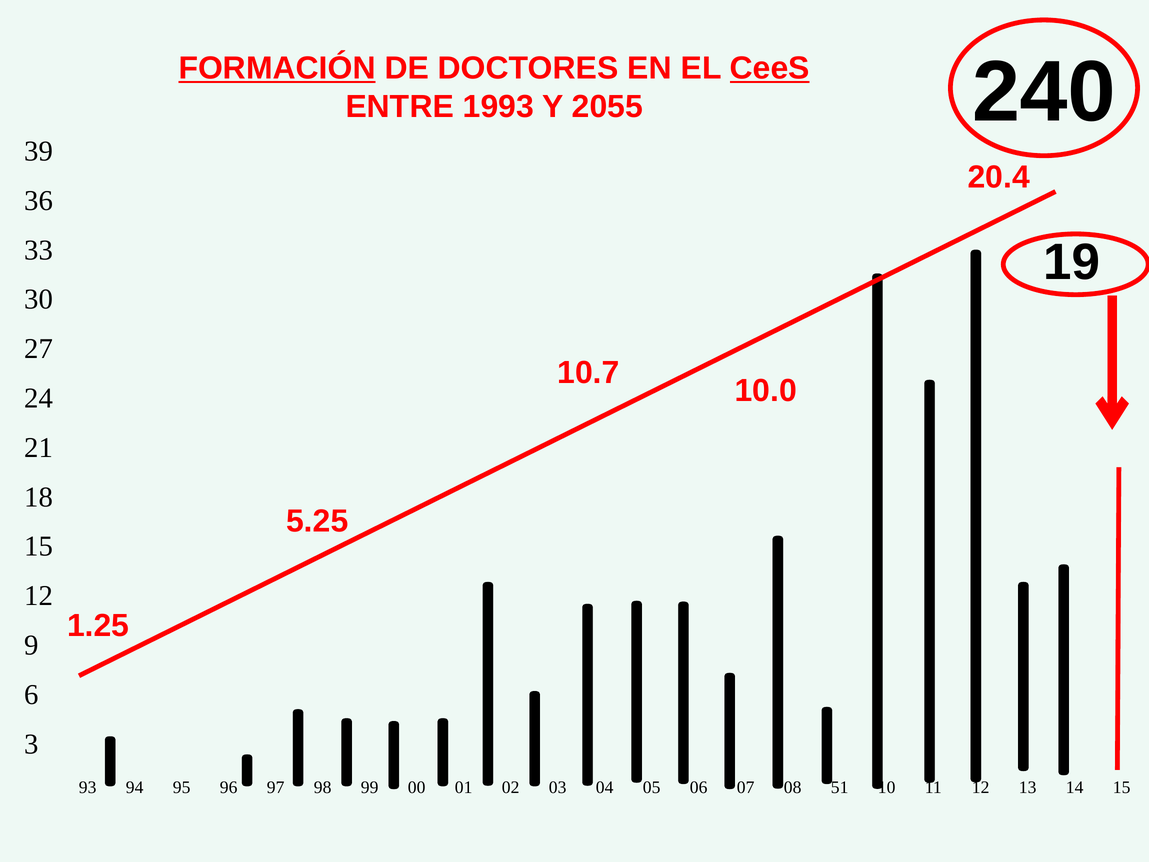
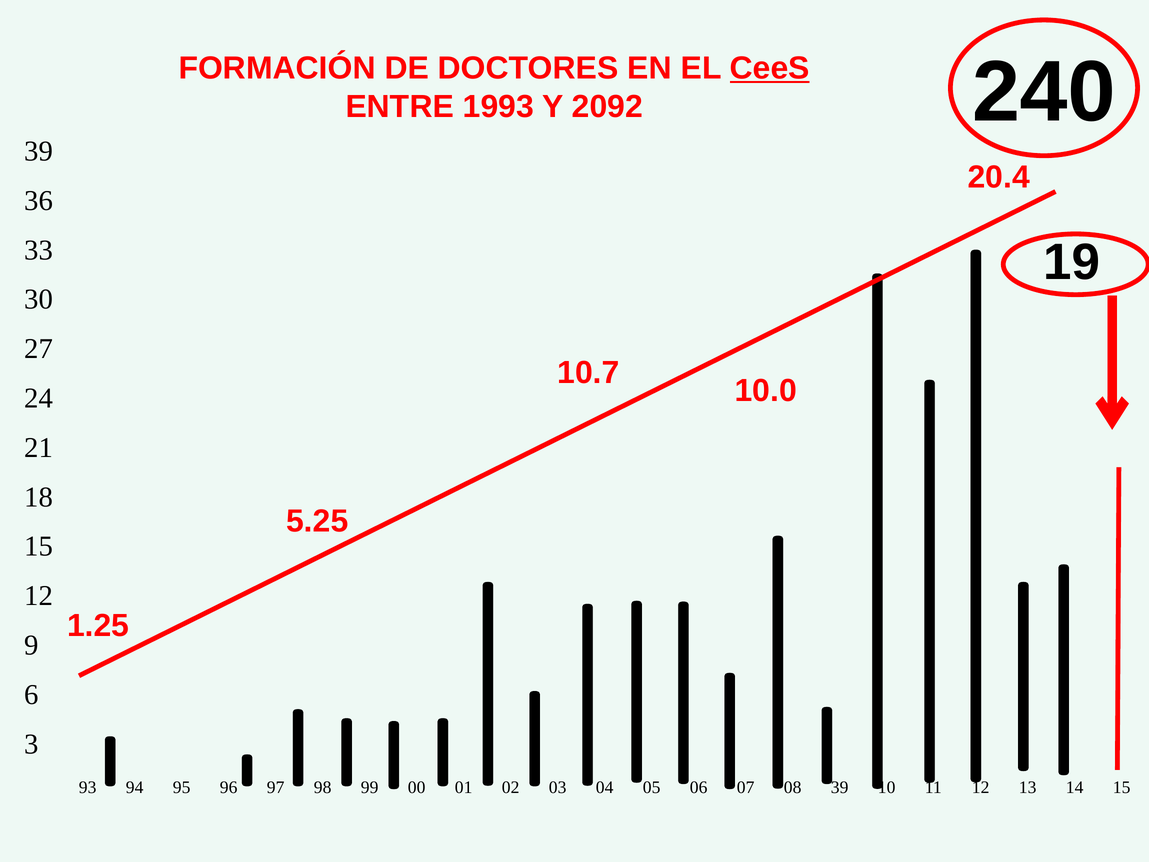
FORMACIÓN underline: present -> none (277, 68)
2055: 2055 -> 2092 (607, 107)
08 51: 51 -> 39 (840, 787)
